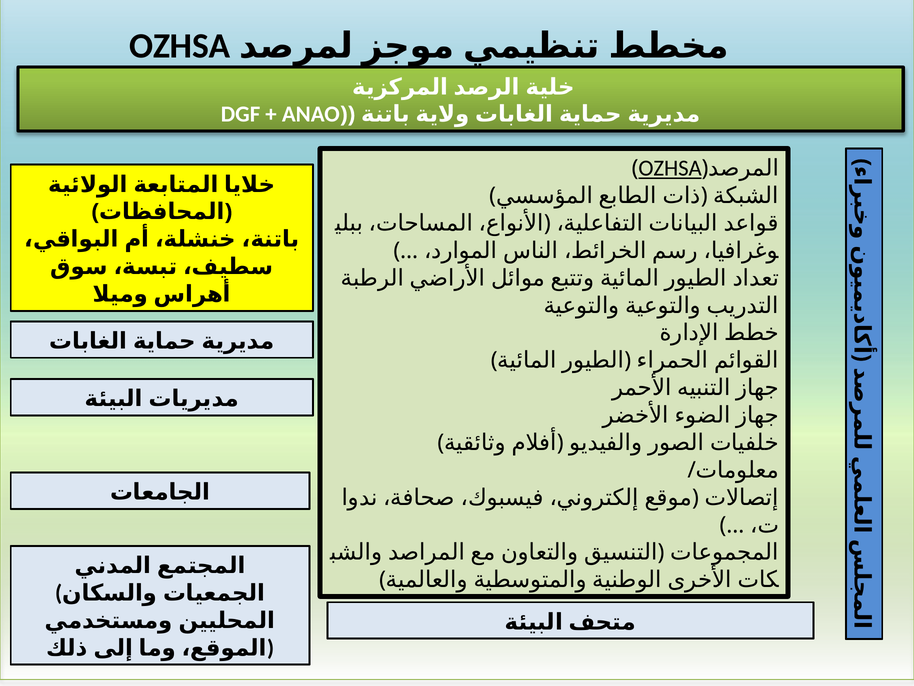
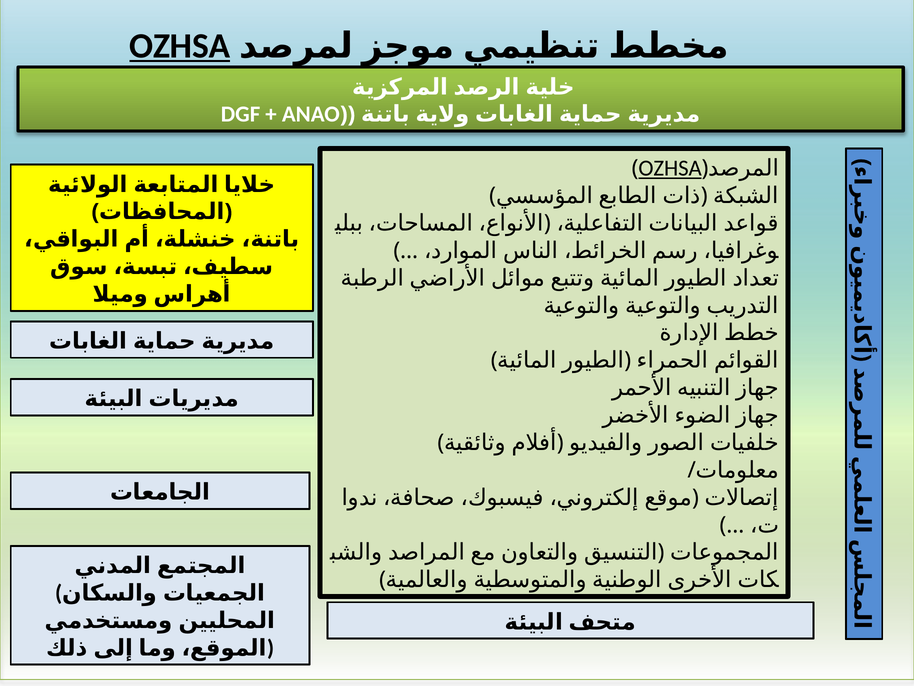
OZHSA underline: none -> present (180, 46)
